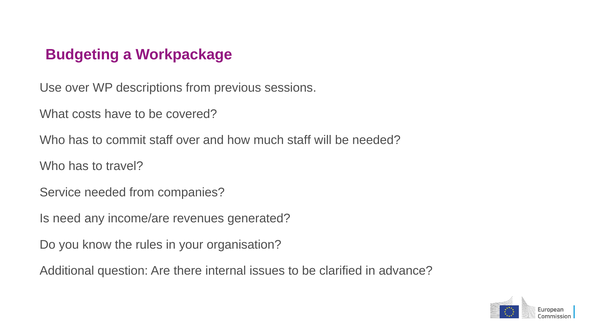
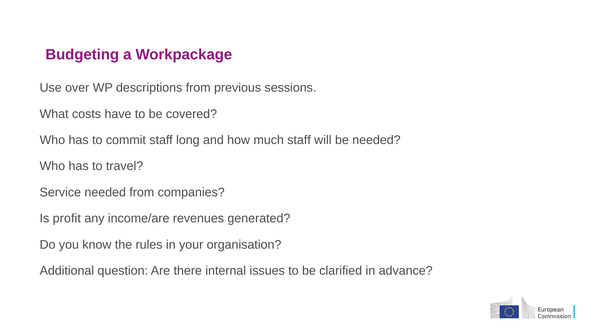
staff over: over -> long (188, 140)
need: need -> profit (67, 218)
